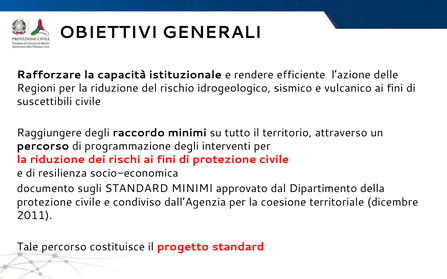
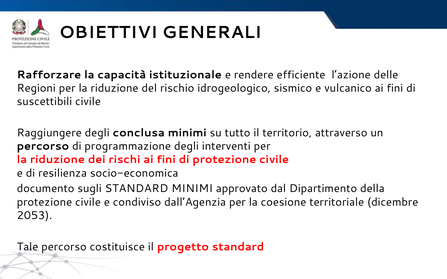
raccordo: raccordo -> conclusa (139, 133)
2011: 2011 -> 2053 (35, 216)
